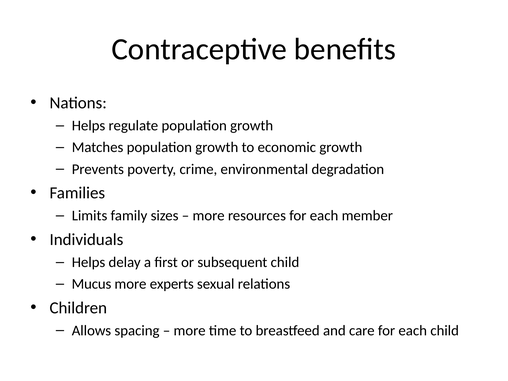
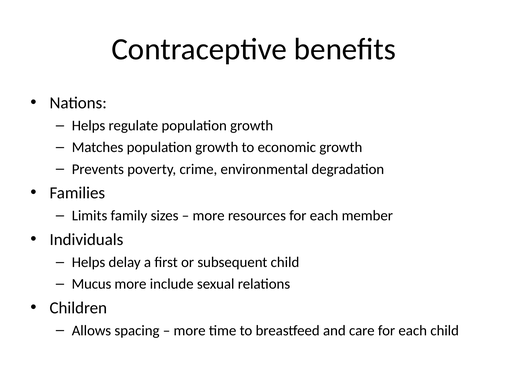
experts: experts -> include (172, 284)
